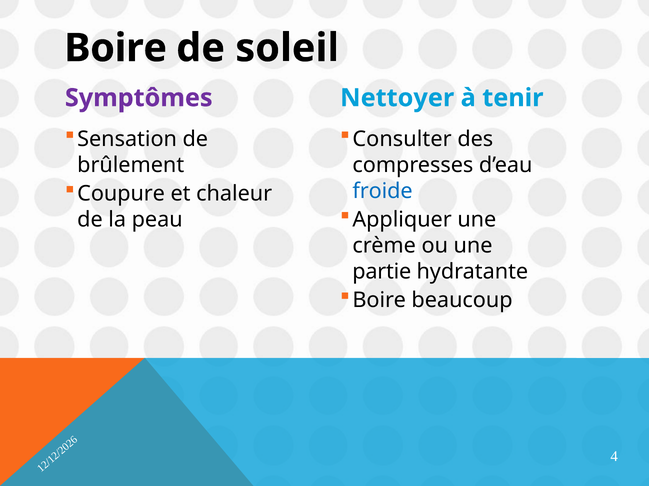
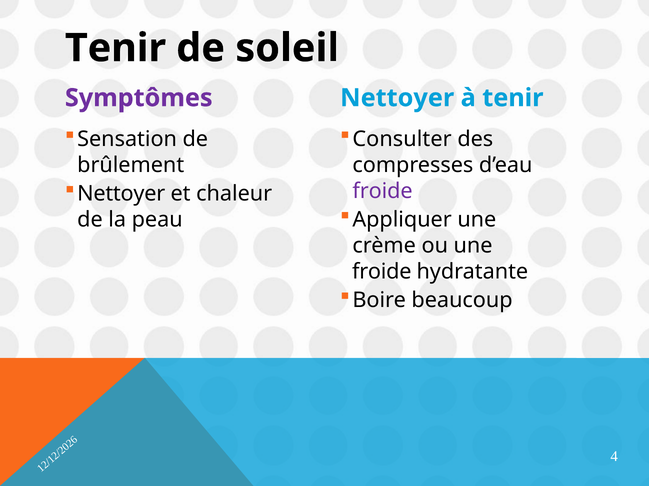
Boire: Boire -> Tenir (116, 48)
Coupure: Coupure -> Nettoyer (121, 194)
froide colour: blue -> purple (383, 191)
partie: partie -> froide (382, 272)
